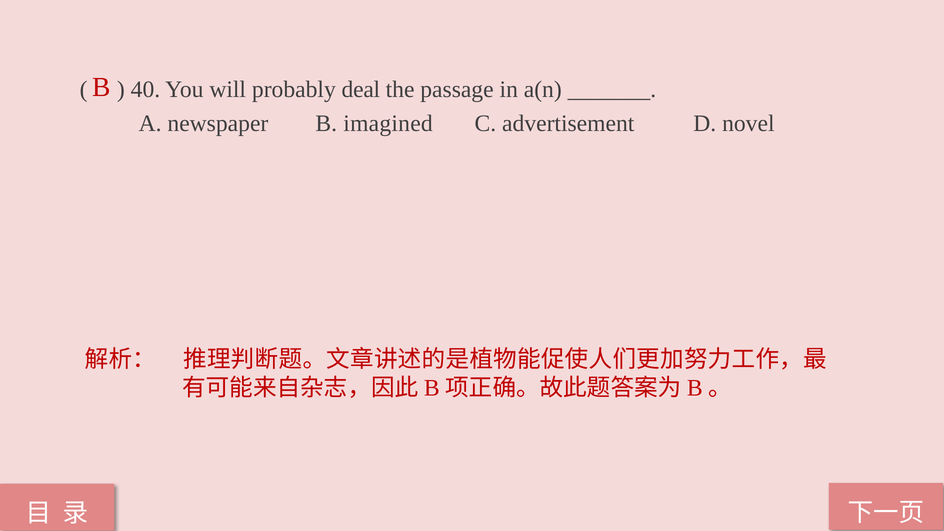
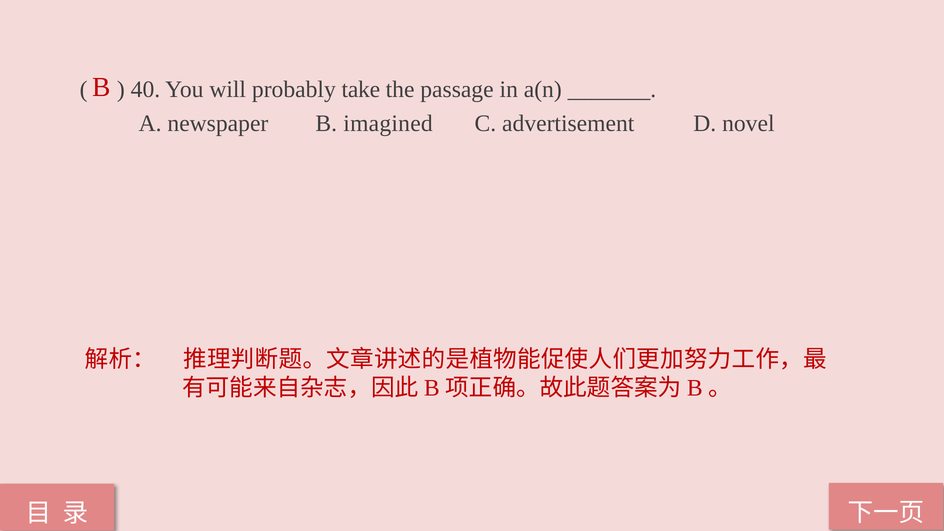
deal: deal -> take (361, 89)
